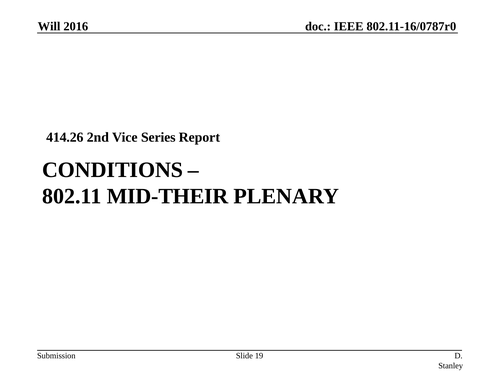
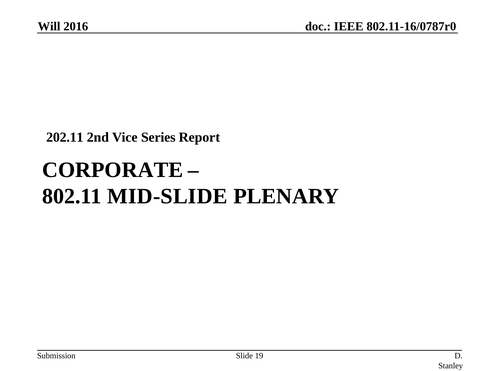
414.26: 414.26 -> 202.11 (65, 137)
CONDITIONS: CONDITIONS -> CORPORATE (113, 170)
MID-THEIR: MID-THEIR -> MID-SLIDE (167, 196)
